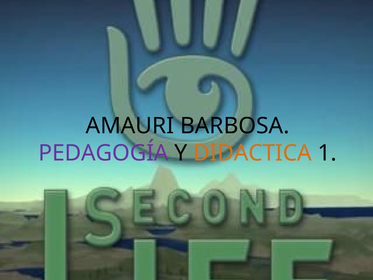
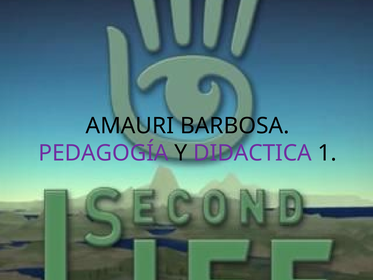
DIDACTICA colour: orange -> purple (252, 153)
